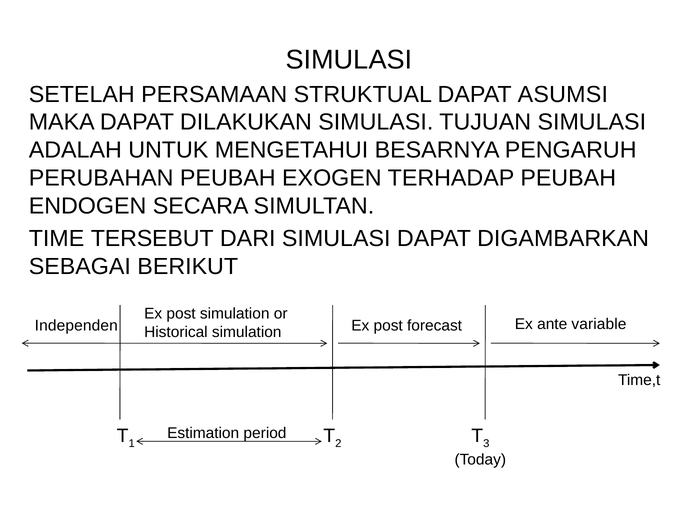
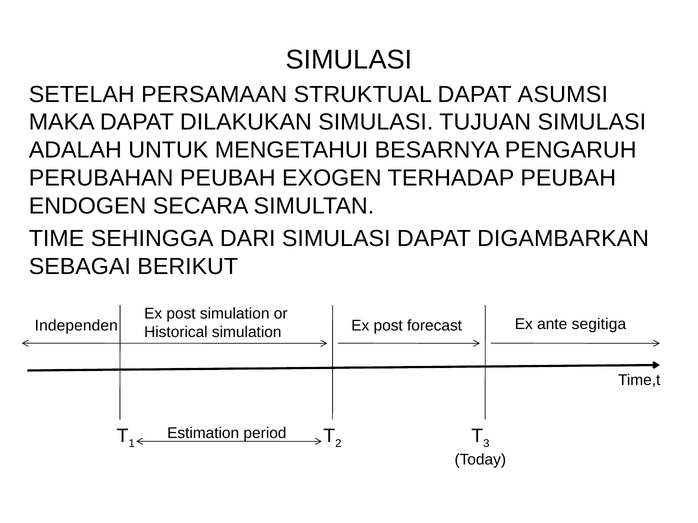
TERSEBUT: TERSEBUT -> SEHINGGA (152, 239)
variable: variable -> segitiga (599, 325)
